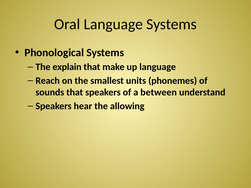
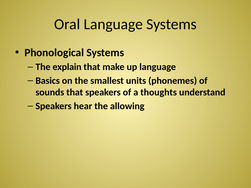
Reach: Reach -> Basics (48, 81)
between: between -> thoughts (159, 92)
